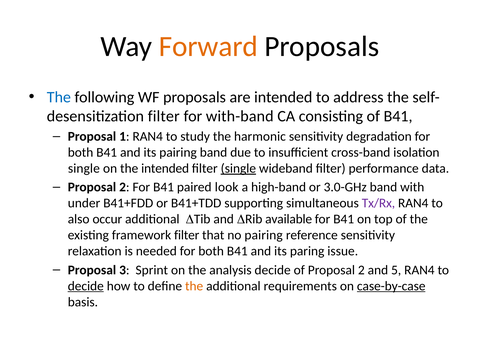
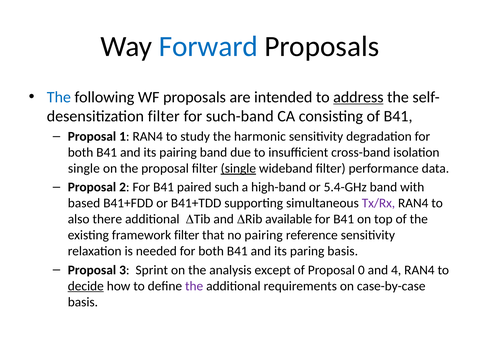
Forward colour: orange -> blue (208, 46)
address underline: none -> present (358, 97)
with-band: with-band -> such-band (240, 116)
the intended: intended -> proposal (165, 168)
look: look -> such (227, 187)
3.0-GHz: 3.0-GHz -> 5.4-GHz (345, 187)
under: under -> based (84, 203)
occur: occur -> there (107, 219)
paring issue: issue -> basis (343, 251)
analysis decide: decide -> except (273, 270)
of Proposal 2: 2 -> 0 (361, 270)
5: 5 -> 4 (396, 270)
the colour: orange -> purple (194, 286)
case-by-case underline: present -> none (391, 286)
